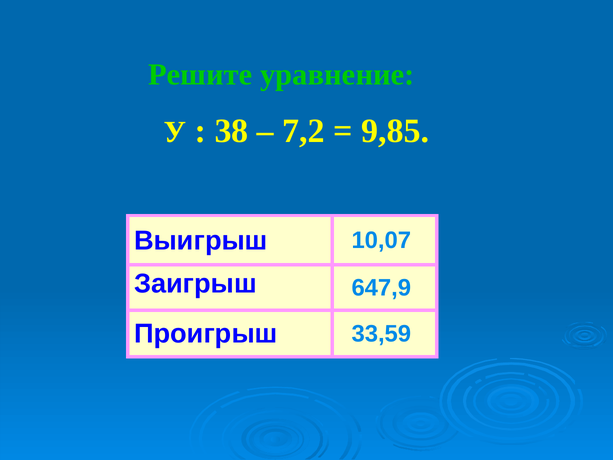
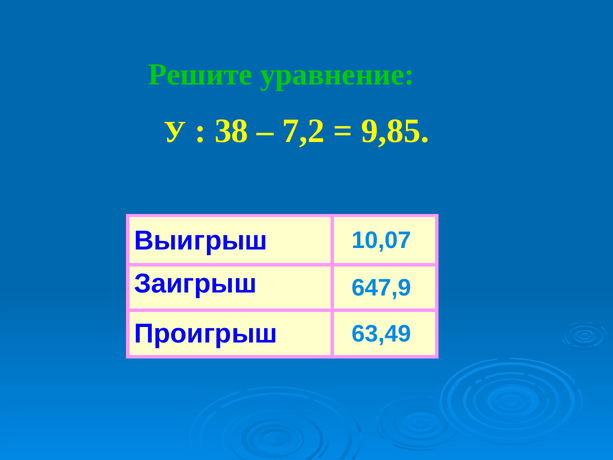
33,59: 33,59 -> 63,49 (381, 334)
